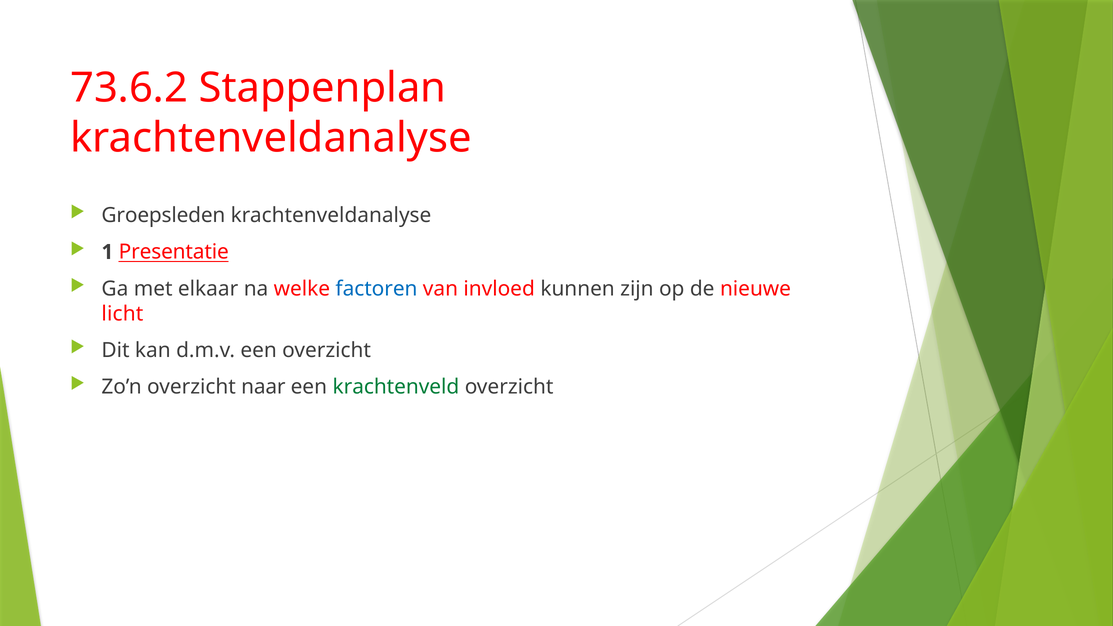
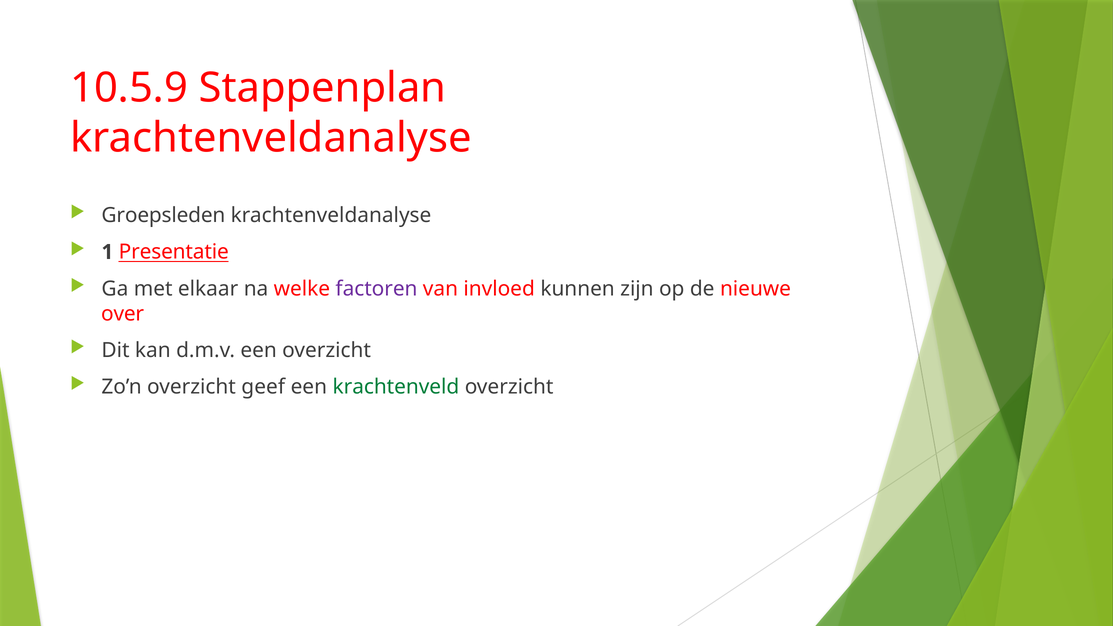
73.6.2: 73.6.2 -> 10.5.9 (129, 88)
factoren colour: blue -> purple (377, 289)
licht: licht -> over (123, 314)
naar: naar -> geef (263, 387)
